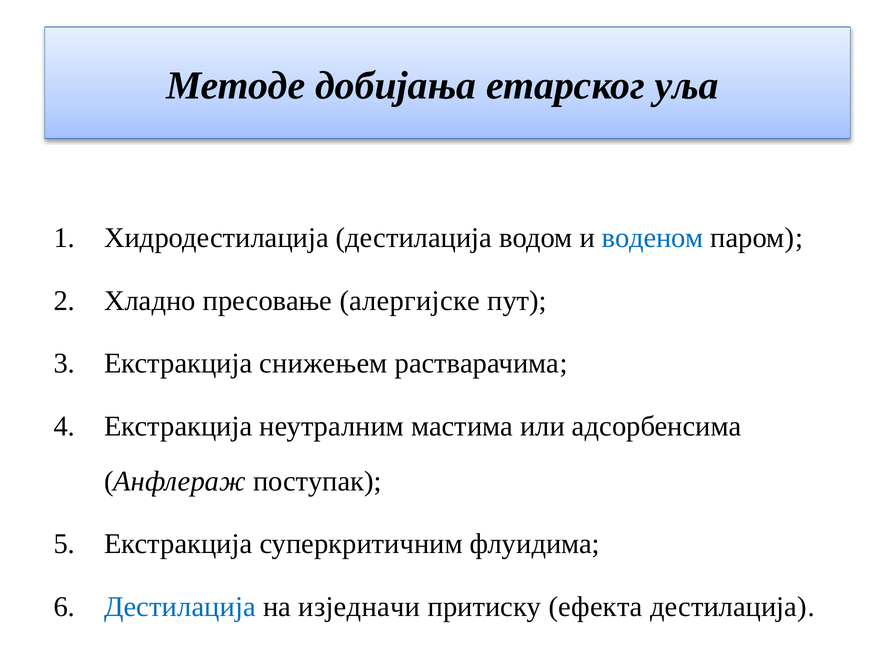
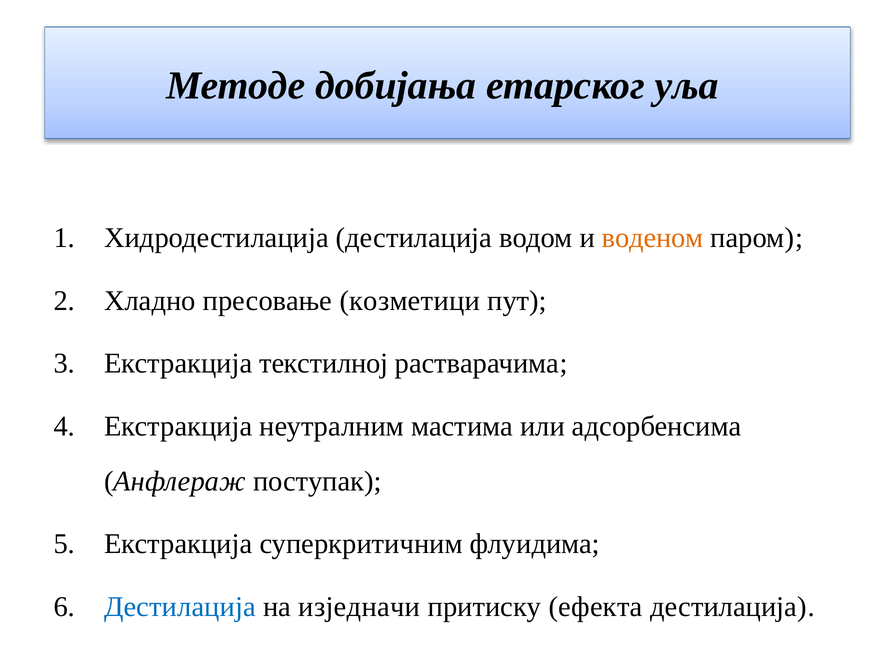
воденом colour: blue -> orange (653, 238)
алергијске: алергијске -> козметици (410, 301)
снижењем: снижењем -> текстилној (324, 364)
